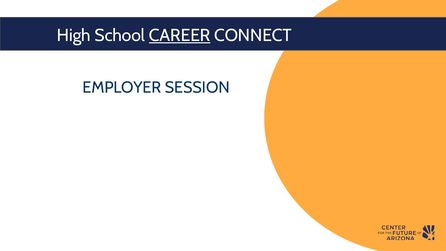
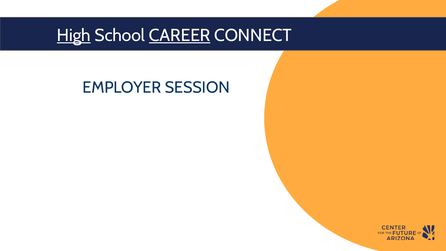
High underline: none -> present (74, 35)
